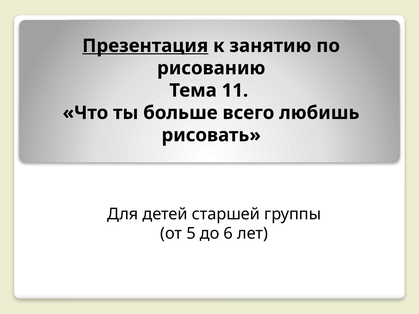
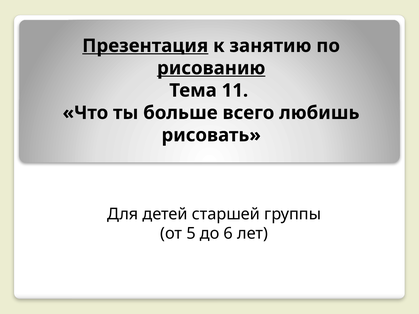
рисованию underline: none -> present (211, 68)
